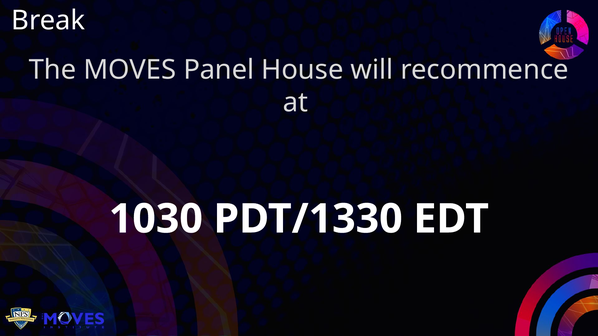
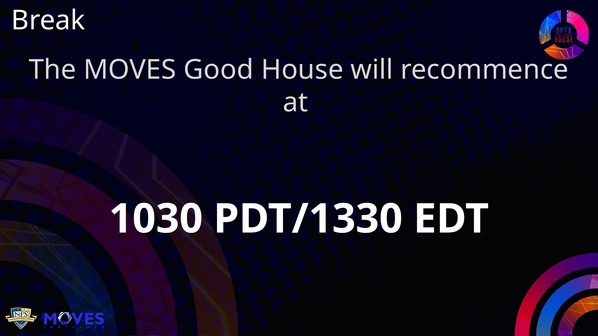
Panel: Panel -> Good (219, 70)
